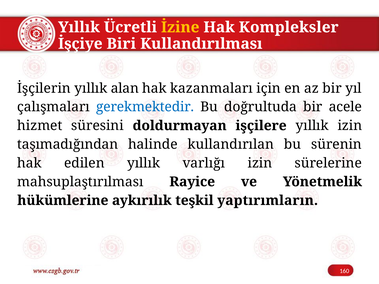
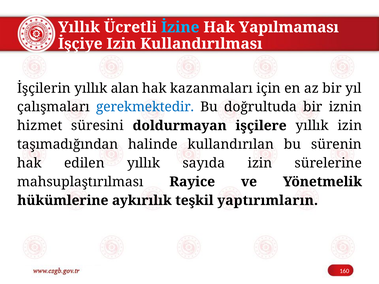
İzine colour: yellow -> light blue (180, 27)
Kompleksler: Kompleksler -> Yapılmaması (289, 27)
İşçiye Biri: Biri -> Izin (121, 44)
acele: acele -> iznin (345, 107)
varlığı: varlığı -> sayıda (204, 163)
